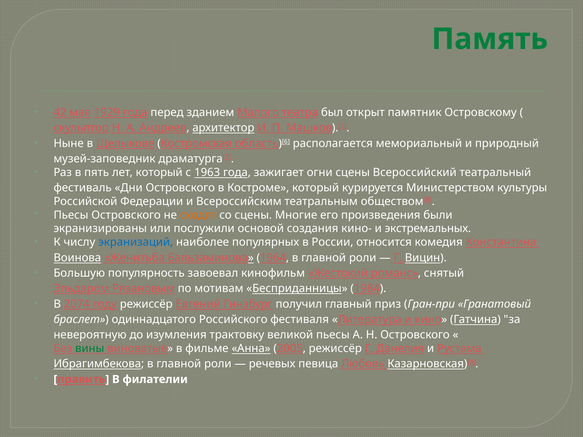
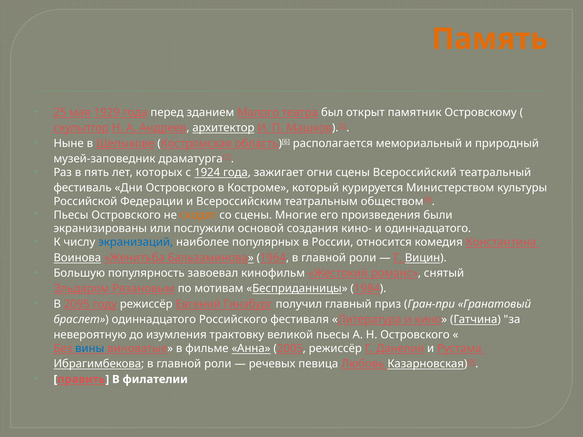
Память colour: green -> orange (490, 39)
42: 42 -> 25 (60, 112)
лет который: который -> которых (159, 172)
1963: 1963 -> 1924 (207, 172)
и экстремальных: экстремальных -> одиннадцатого (428, 229)
2074: 2074 -> 2095 (77, 304)
вины colour: green -> blue (90, 349)
